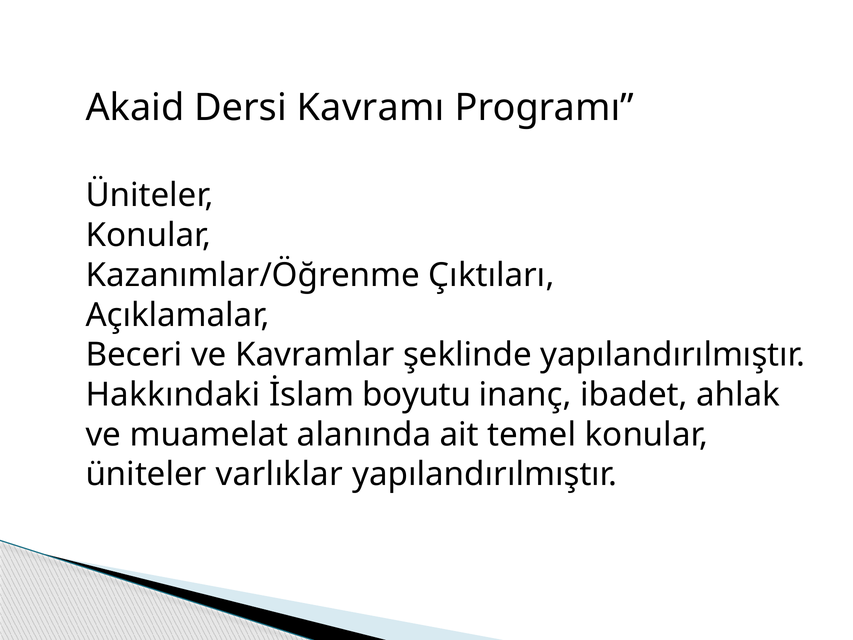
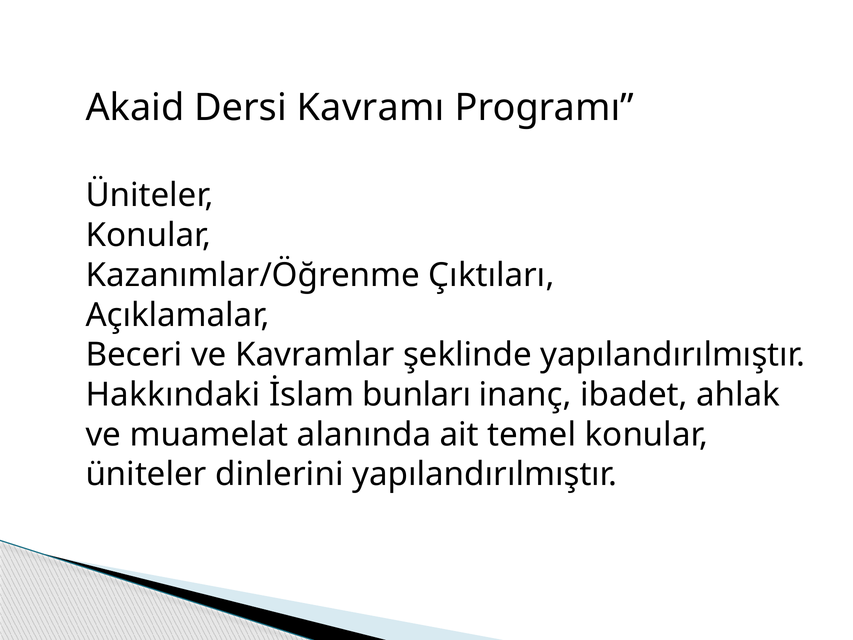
boyutu: boyutu -> bunları (417, 395)
varlıklar: varlıklar -> dinlerini (279, 474)
